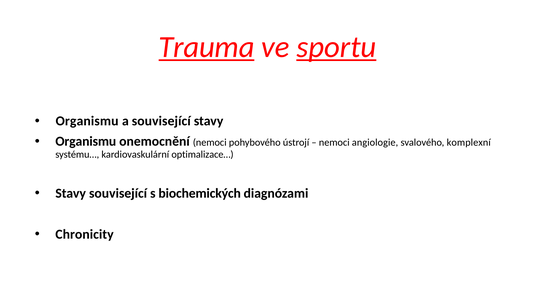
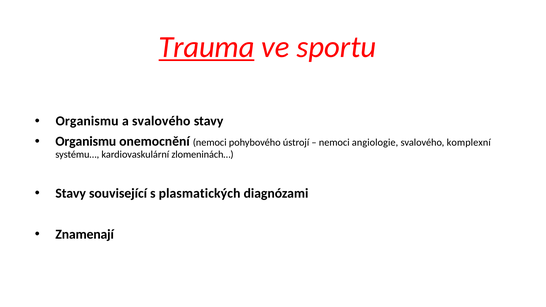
sportu underline: present -> none (336, 47)
a související: související -> svalového (161, 121)
optimalizace…: optimalizace… -> zlomeninách… (203, 154)
biochemických: biochemických -> plasmatických (200, 193)
Chronicity: Chronicity -> Znamenají (85, 234)
